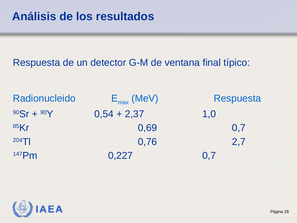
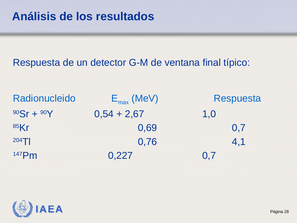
2,37: 2,37 -> 2,67 (135, 114)
2,7: 2,7 -> 4,1 (239, 142)
